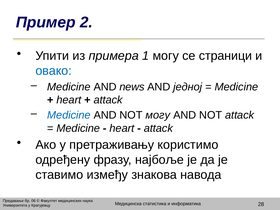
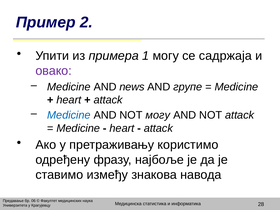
страници: страници -> садржаја (225, 56)
овако colour: blue -> purple (54, 71)
једној: једној -> групе (188, 87)
